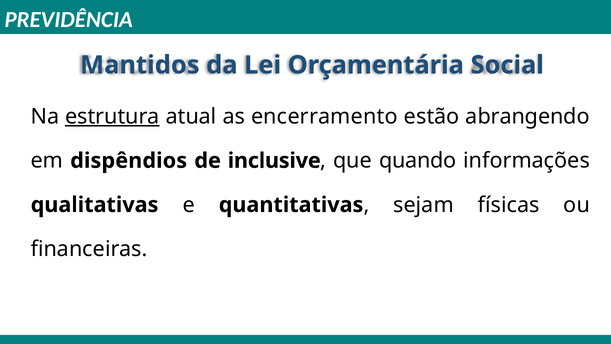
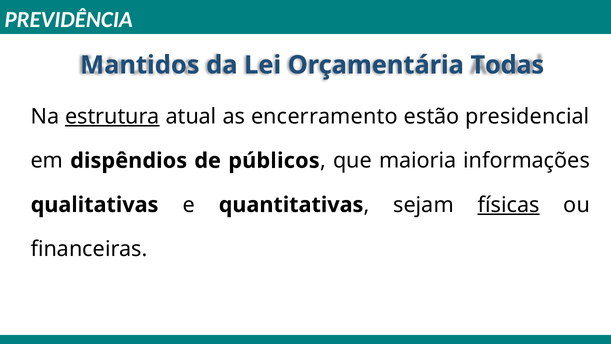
Social: Social -> Todas (507, 65)
abrangendo: abrangendo -> presidencial (528, 116)
inclusive: inclusive -> públicos (274, 161)
quando: quando -> maioria (418, 161)
físicas underline: none -> present (509, 205)
